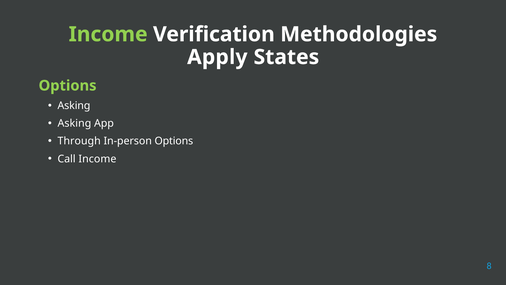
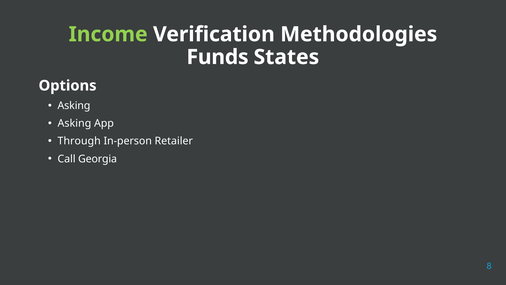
Apply: Apply -> Funds (218, 57)
Options colour: light green -> white (68, 86)
In-person Options: Options -> Retailer (174, 141)
Call Income: Income -> Georgia (98, 159)
